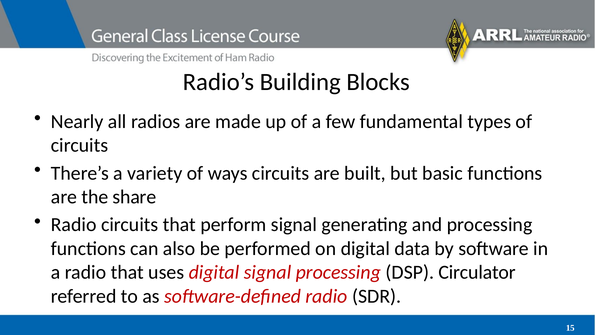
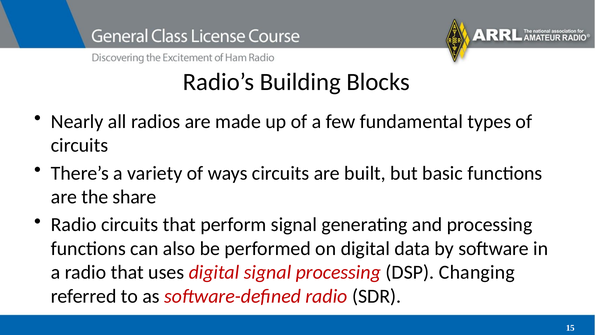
Circulator: Circulator -> Changing (477, 272)
